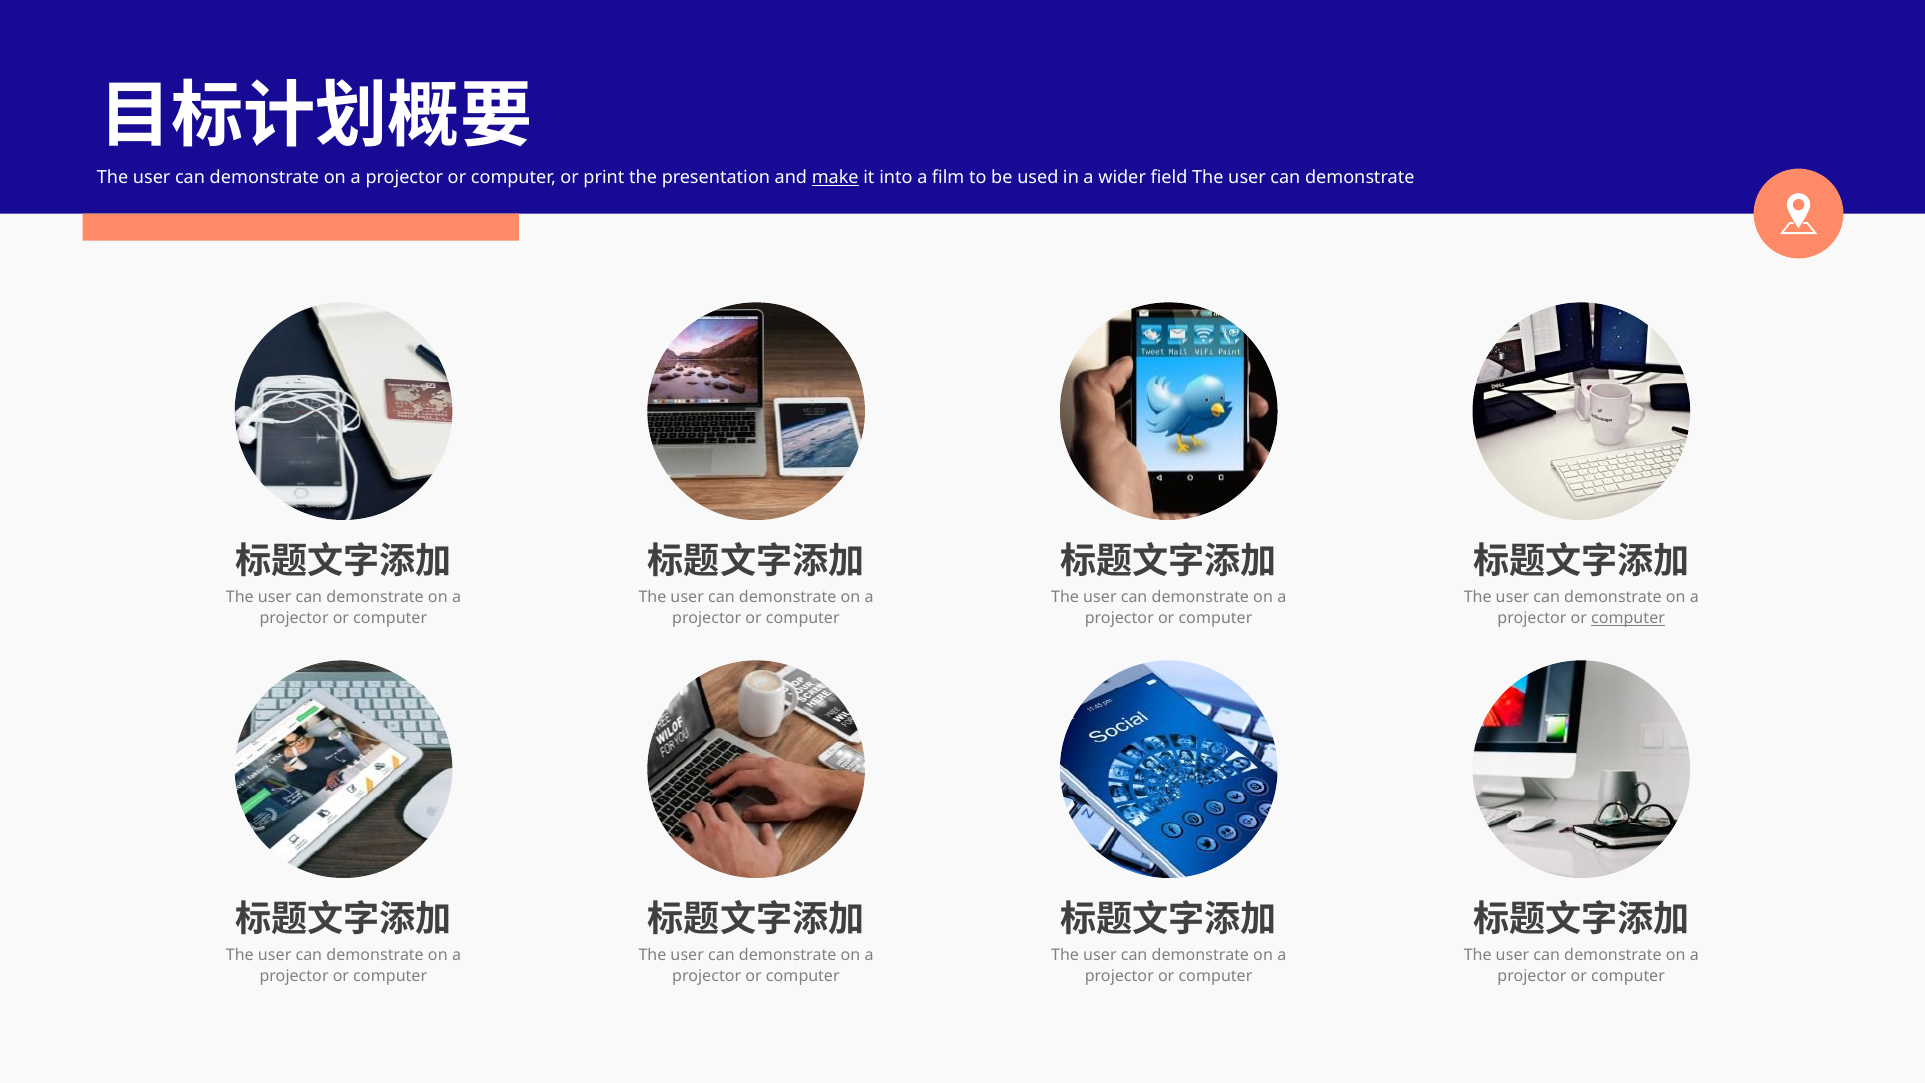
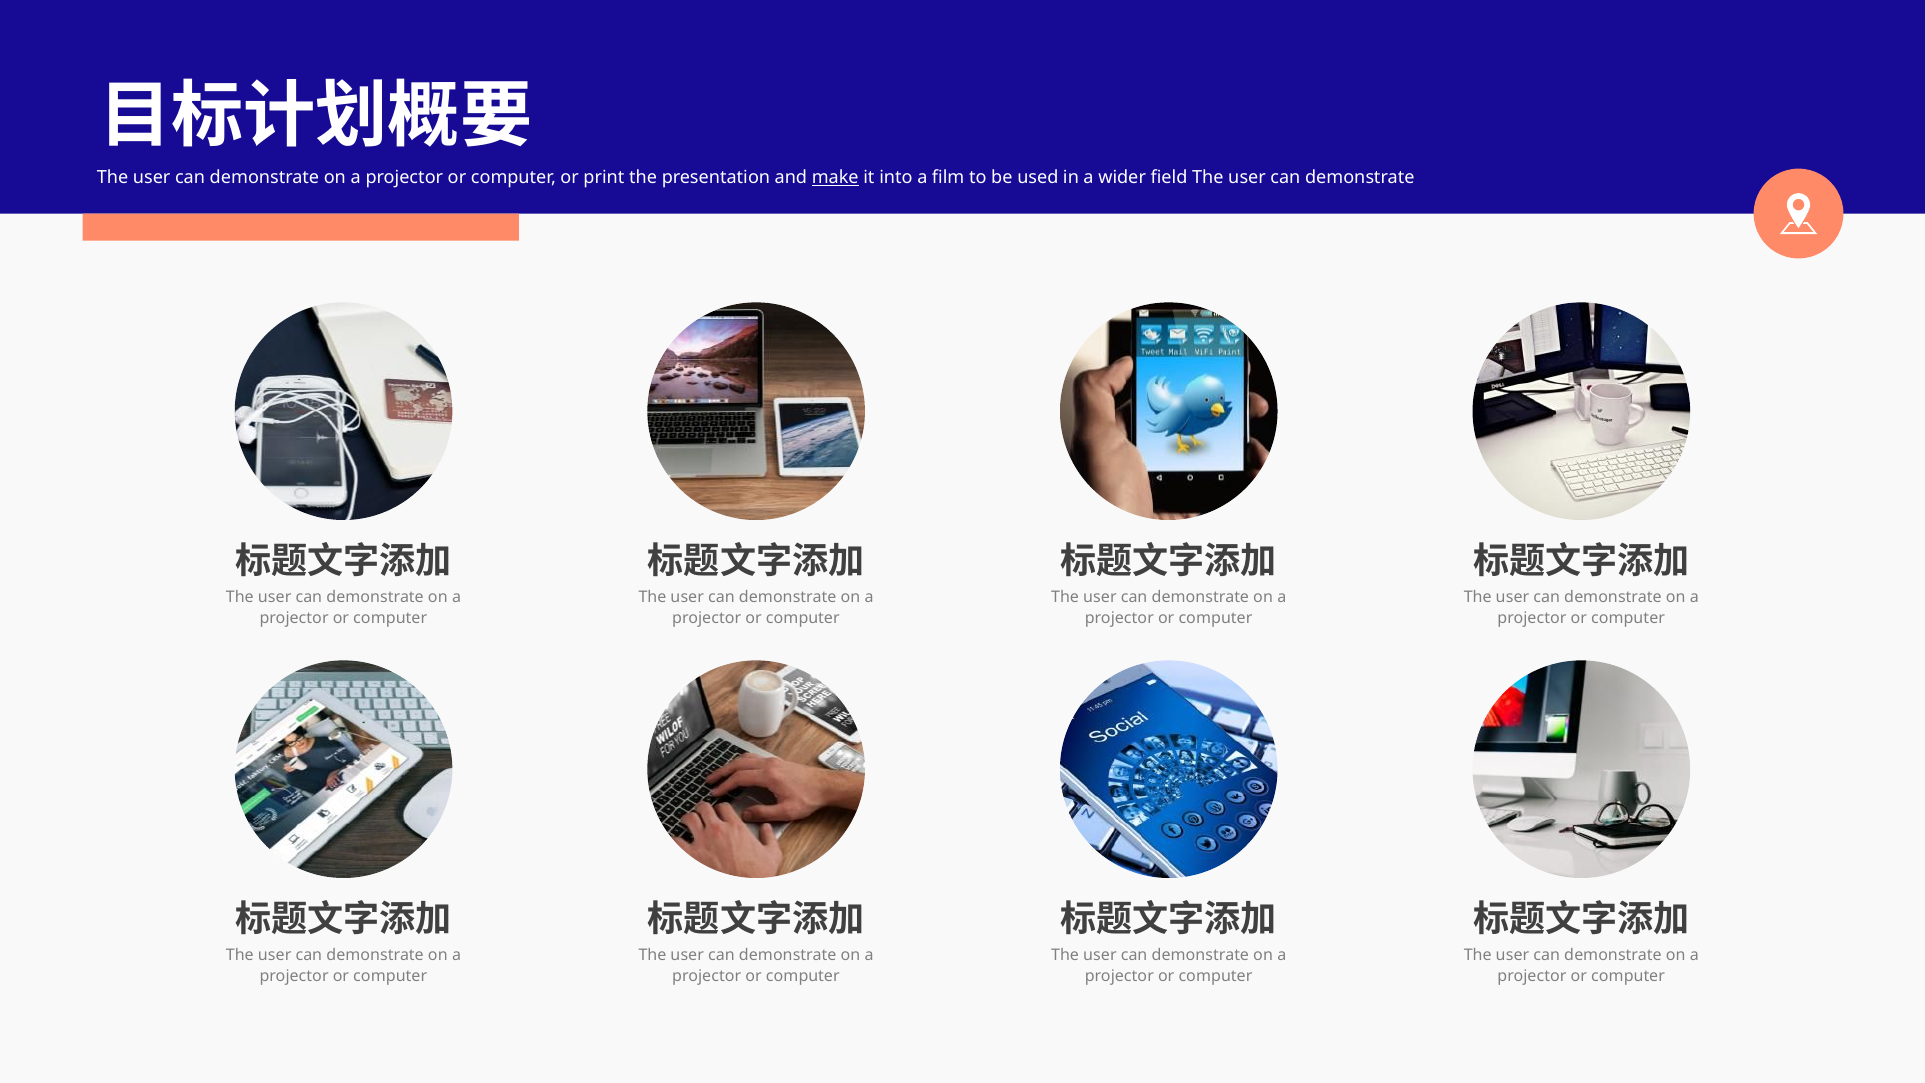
computer underline: present -> none (1628, 619)
